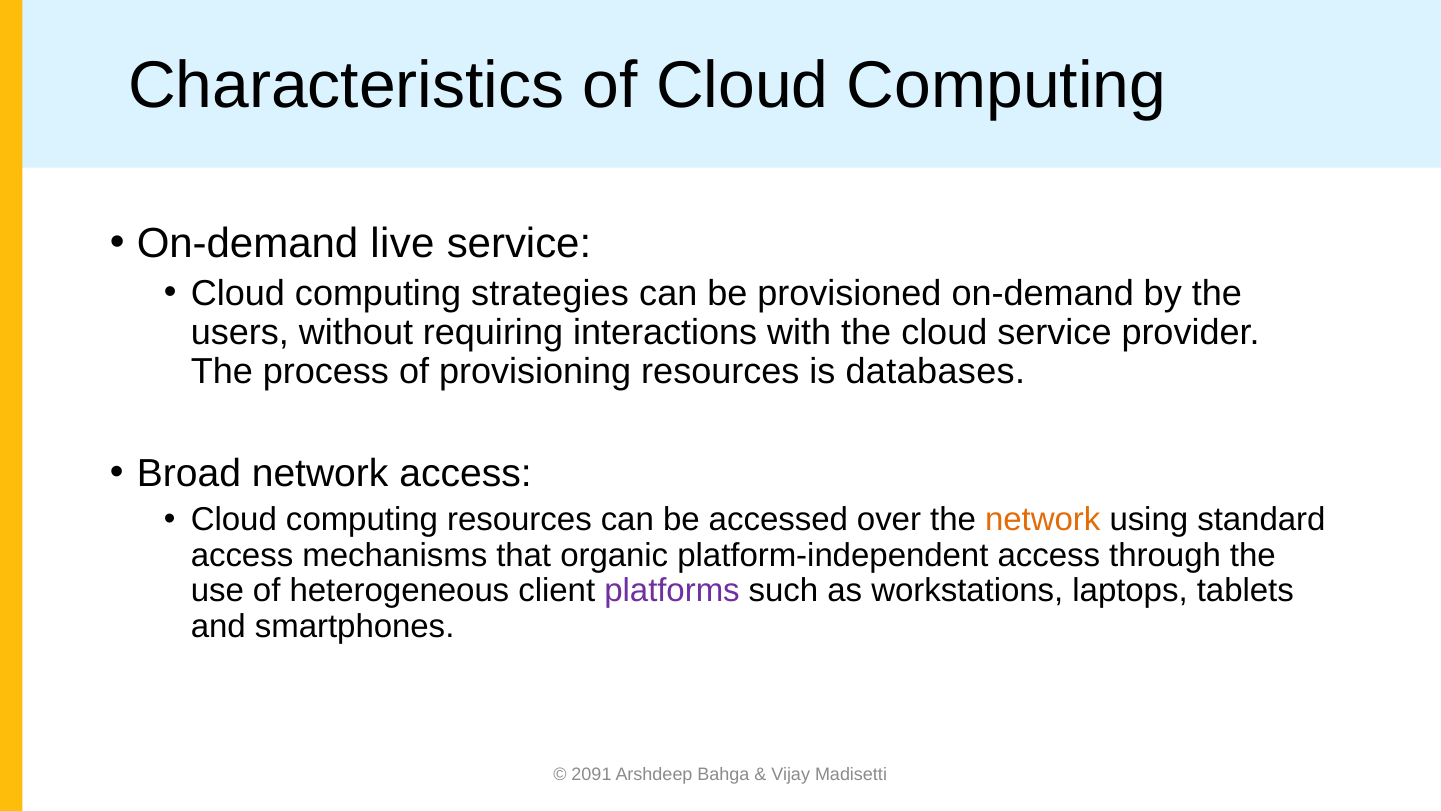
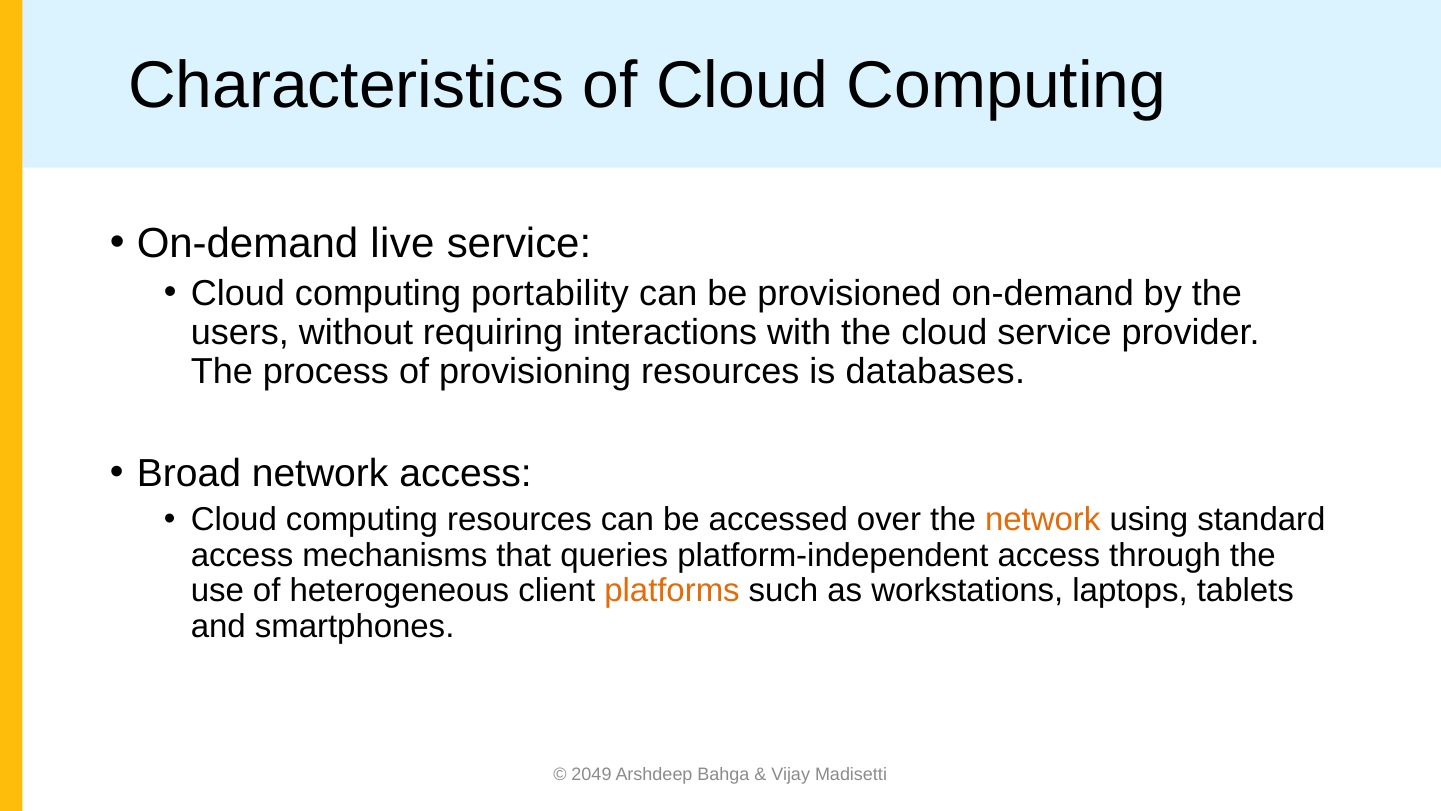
strategies: strategies -> portability (550, 293)
organic: organic -> queries (614, 555)
platforms colour: purple -> orange (672, 591)
2091: 2091 -> 2049 (591, 774)
